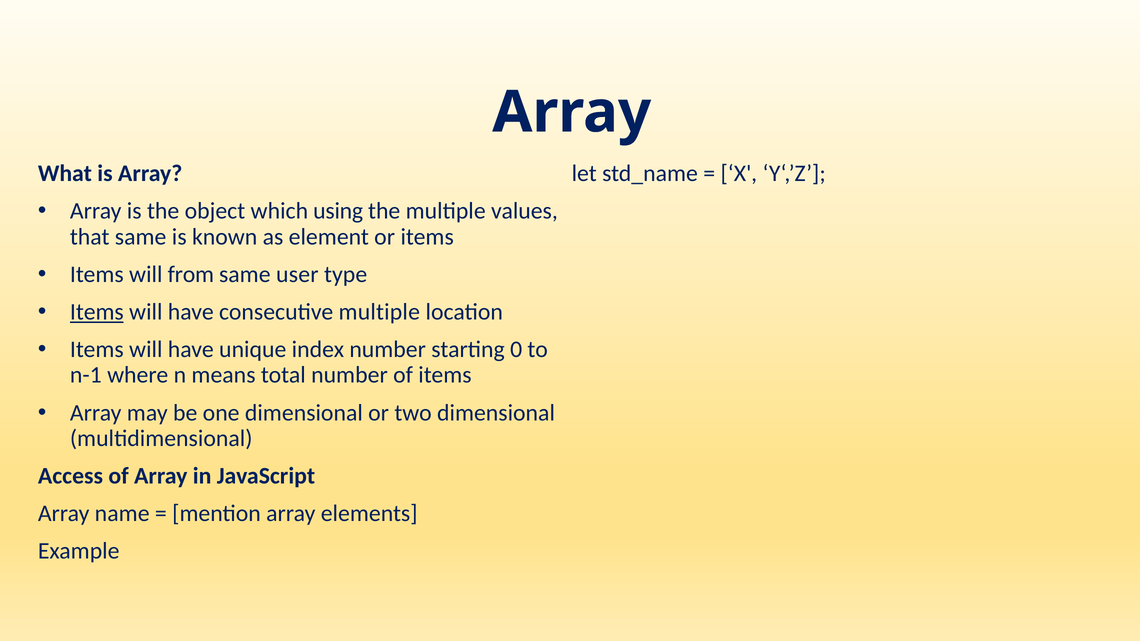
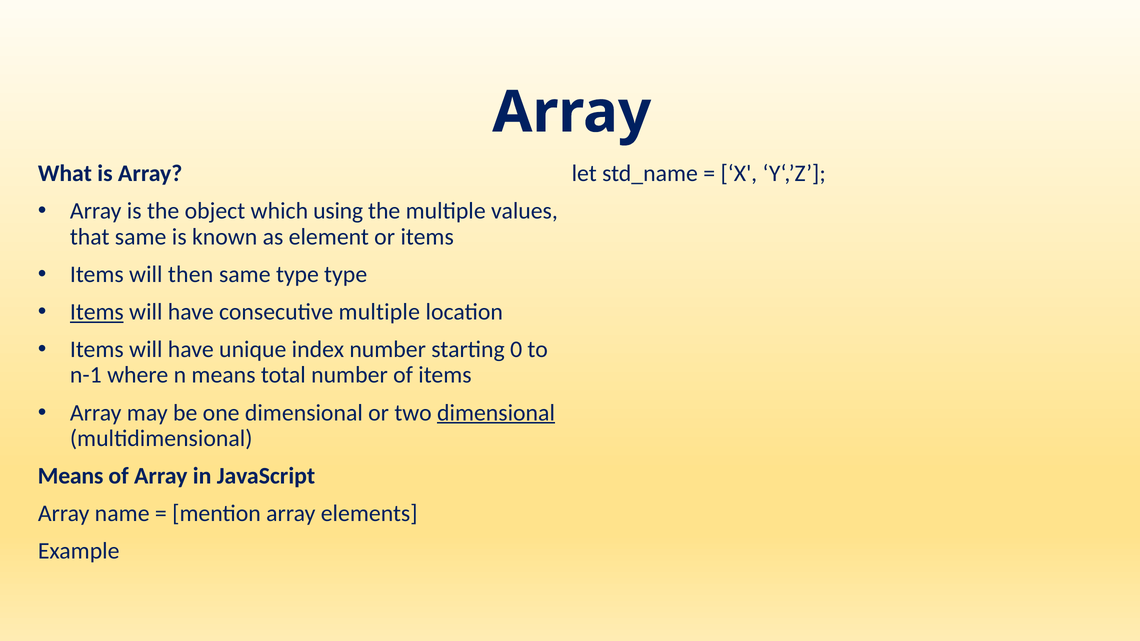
from: from -> then (191, 274)
same user: user -> type (297, 274)
dimensional underline: none -> present (496, 413)
Access: Access -> Means (71, 476)
